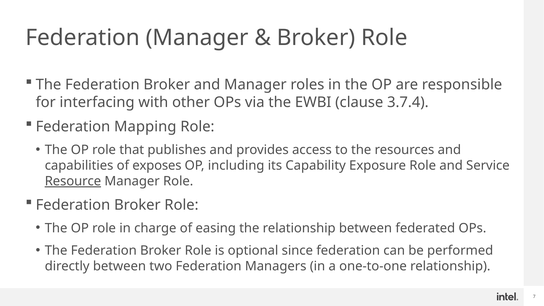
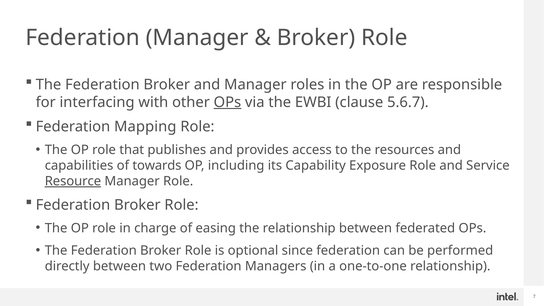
OPs underline: none -> present (227, 102)
3.7.4: 3.7.4 -> 5.6.7 (408, 102)
exposes: exposes -> towards (157, 166)
